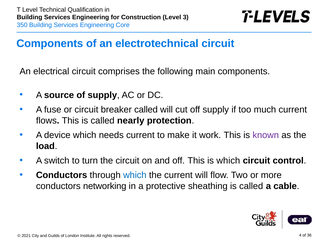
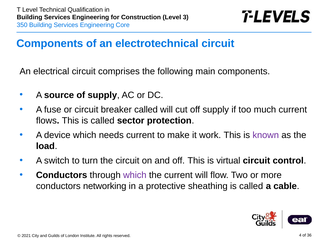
nearly: nearly -> sector (131, 121)
is which: which -> virtual (228, 161)
which colour: blue -> purple (135, 175)
